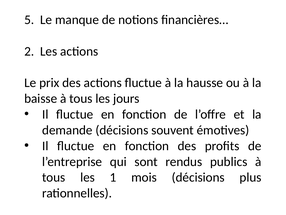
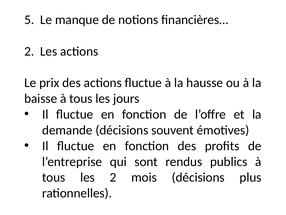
les 1: 1 -> 2 (113, 177)
